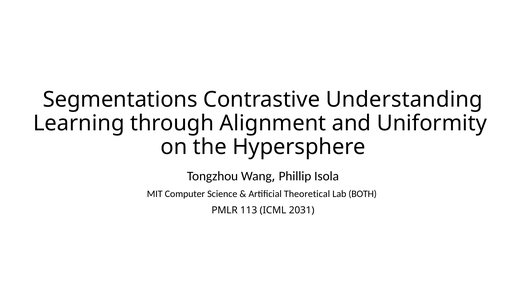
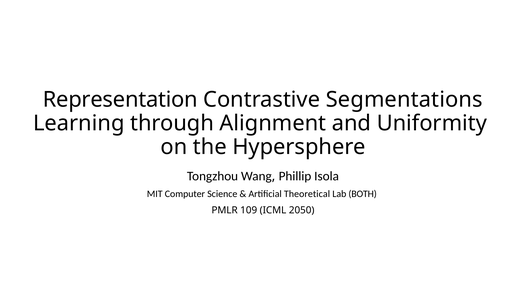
Segmentations: Segmentations -> Representation (120, 100)
Understanding: Understanding -> Segmentations (404, 100)
113: 113 -> 109 (249, 210)
2031: 2031 -> 2050 (302, 210)
